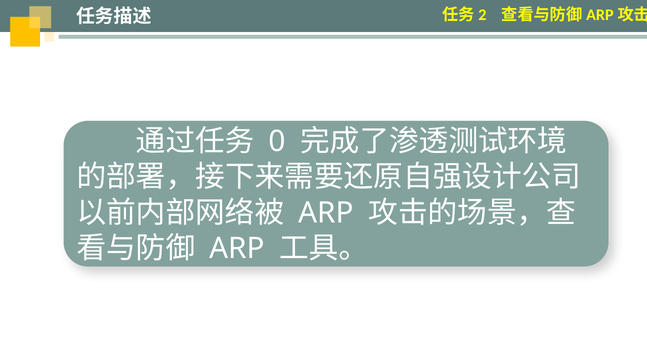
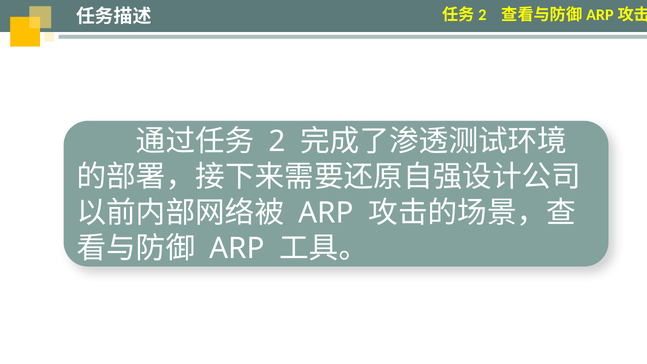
0: 0 -> 2 (277, 142)
